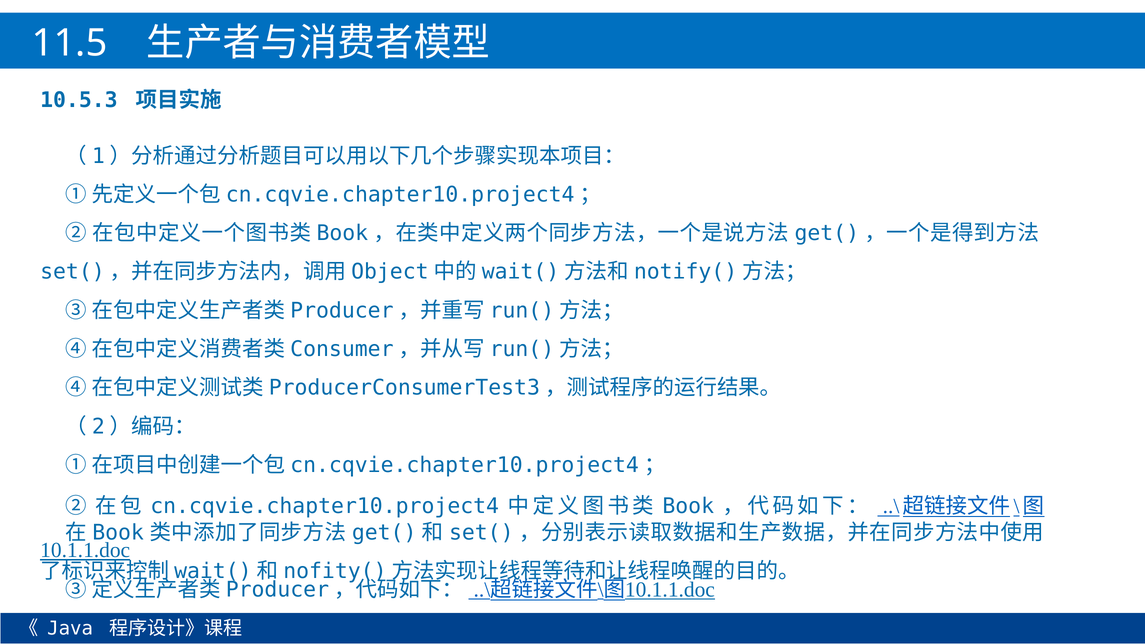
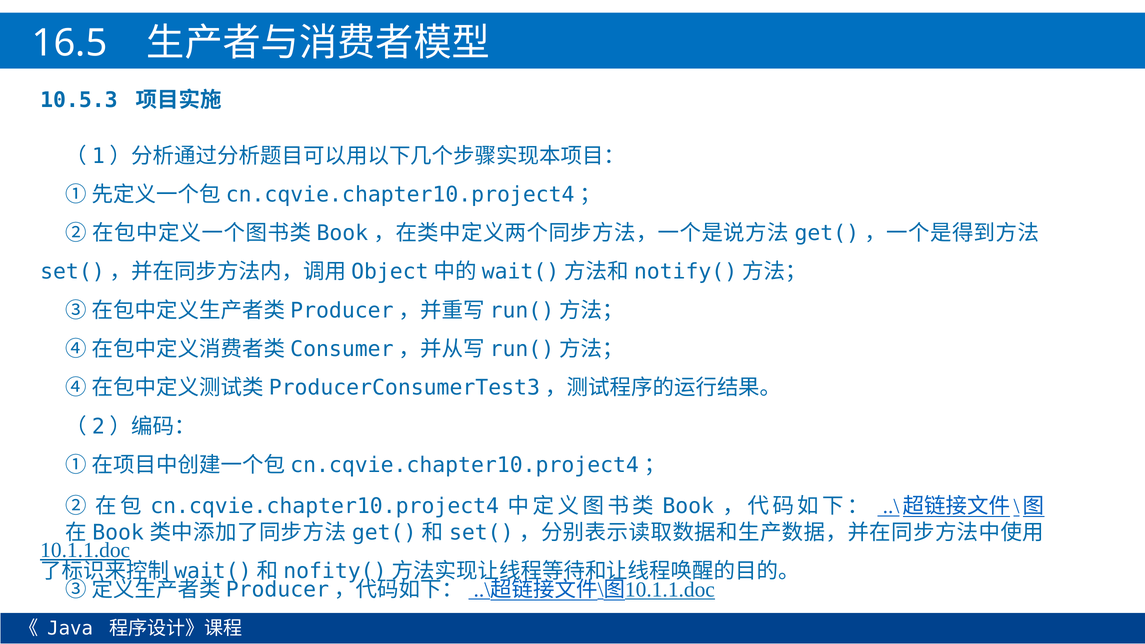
11.5: 11.5 -> 16.5 (70, 43)
